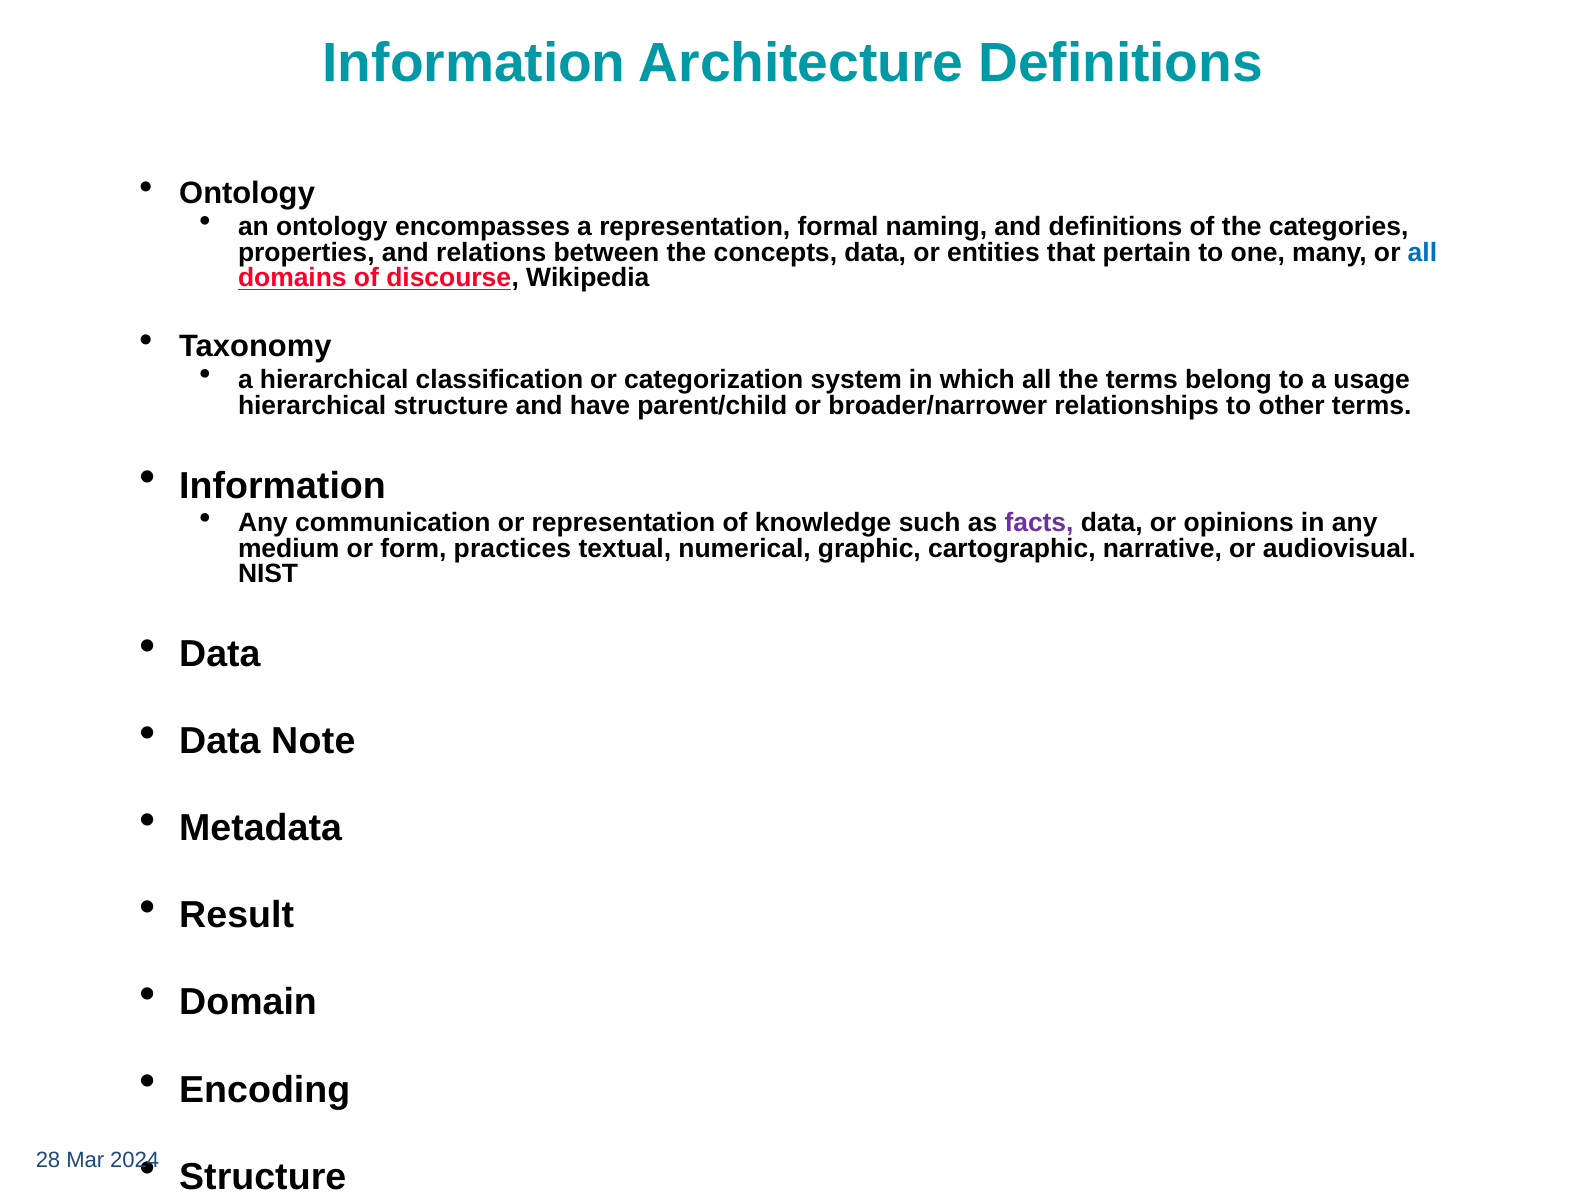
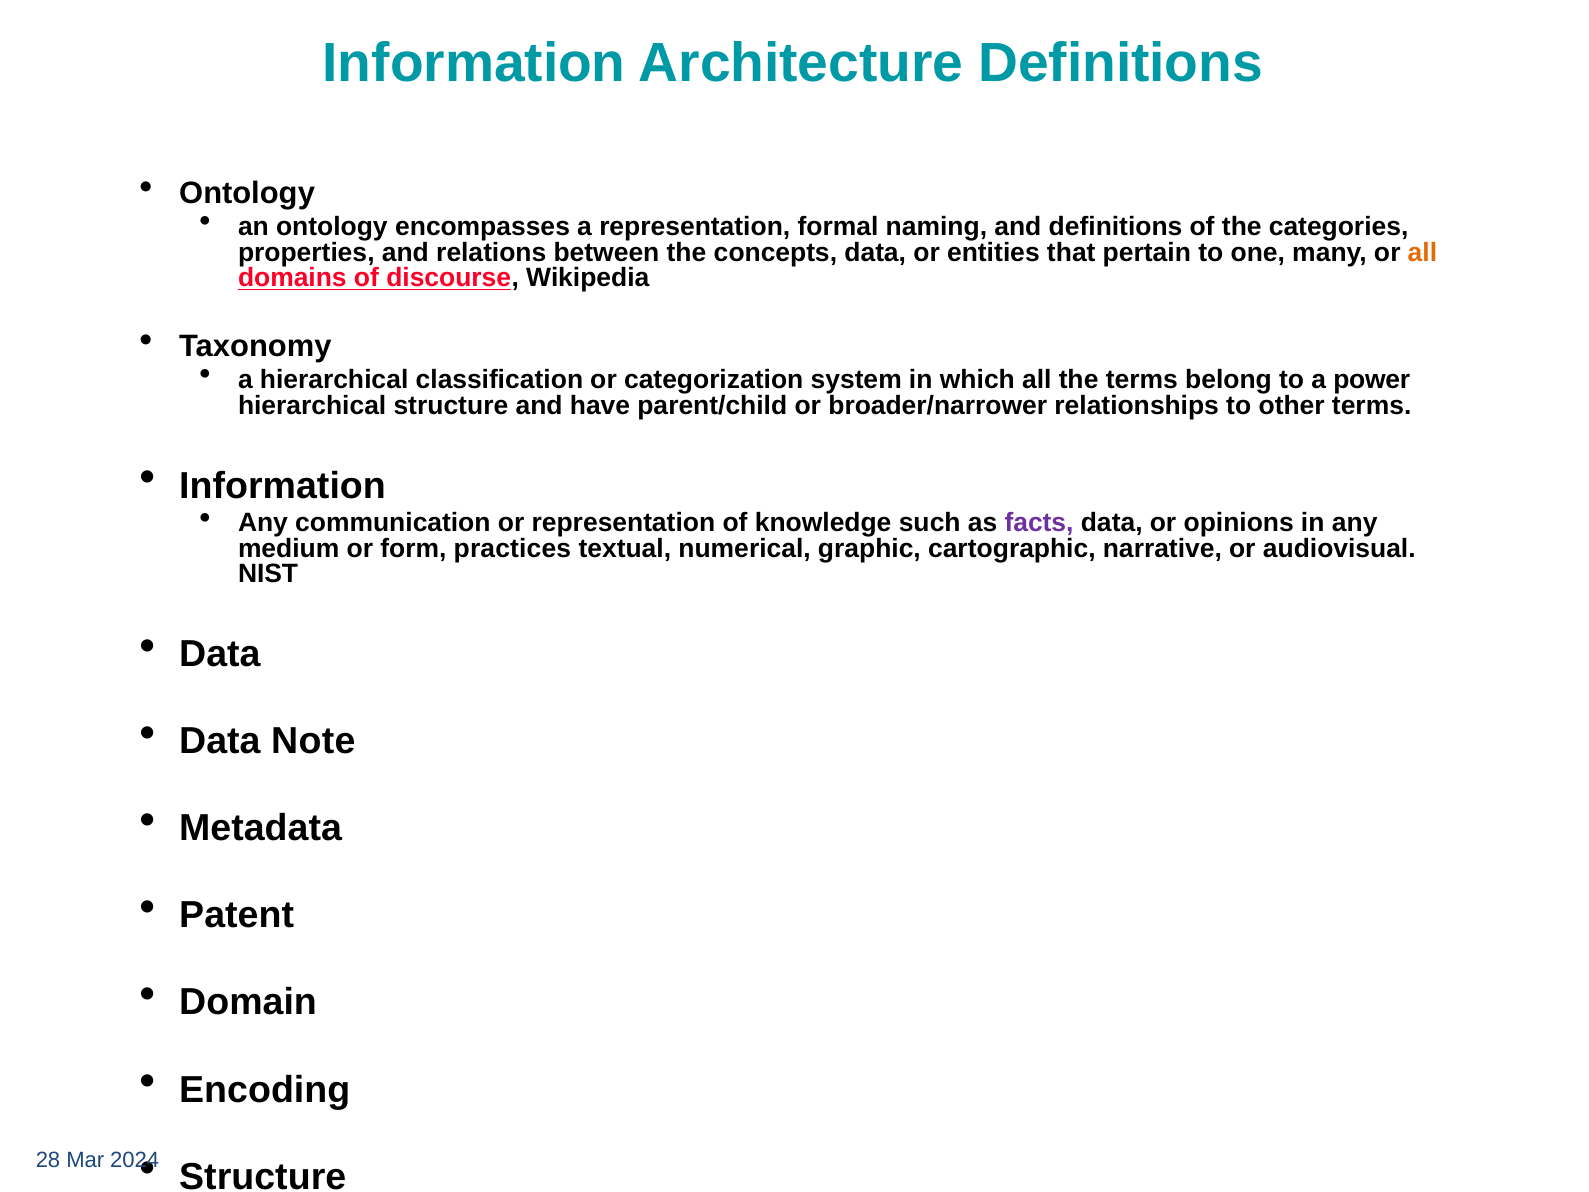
all colour: blue -> orange (1422, 252)
usage: usage -> power (1372, 380)
Result: Result -> Patent (237, 915)
